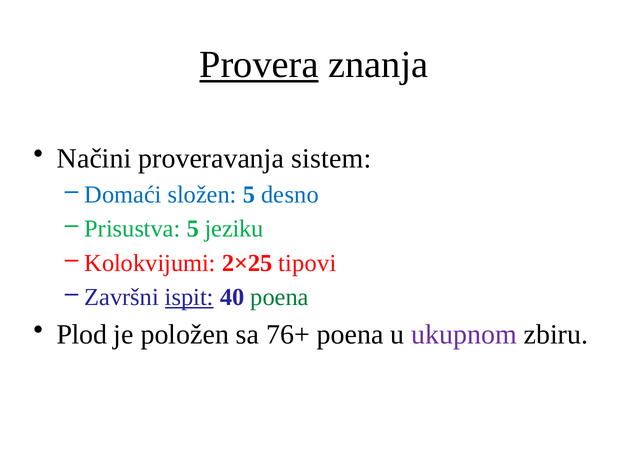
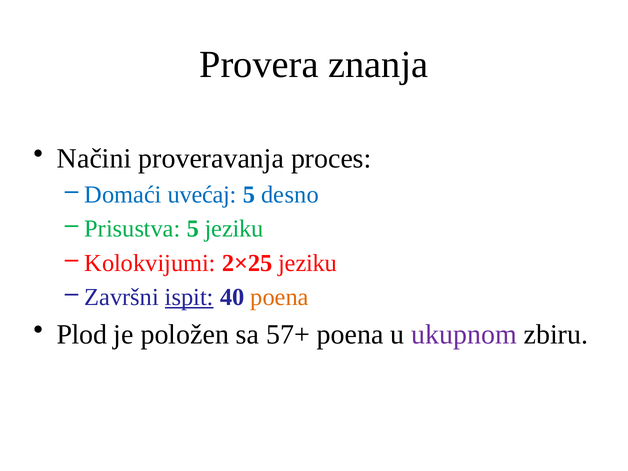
Provera underline: present -> none (259, 65)
sistem: sistem -> proces (331, 158)
složen: složen -> uvećaj (202, 195)
2×25 tipovi: tipovi -> jeziku (308, 263)
poena colour: green -> orange (279, 297)
76+: 76+ -> 57+ (288, 334)
